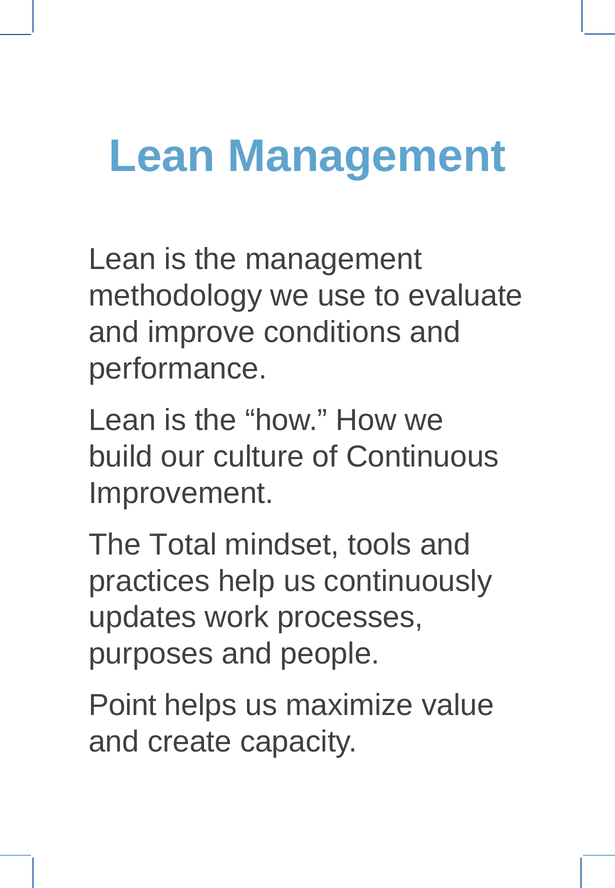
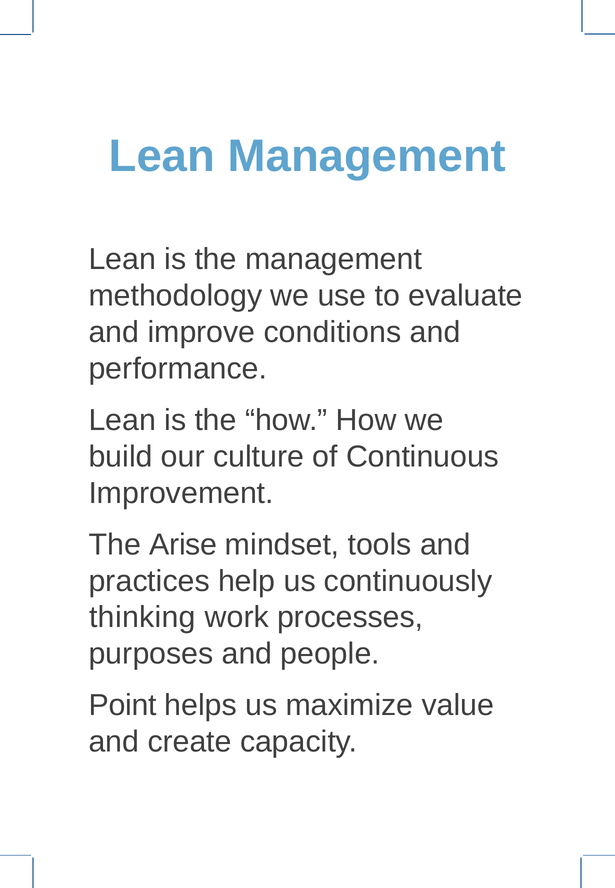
Total: Total -> Arise (183, 545)
updates: updates -> thinking (143, 618)
